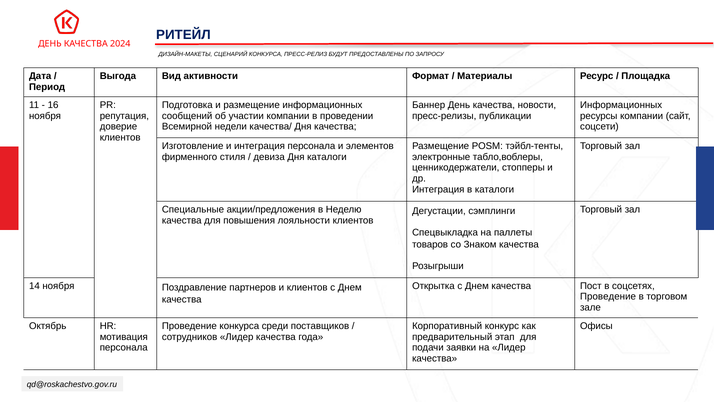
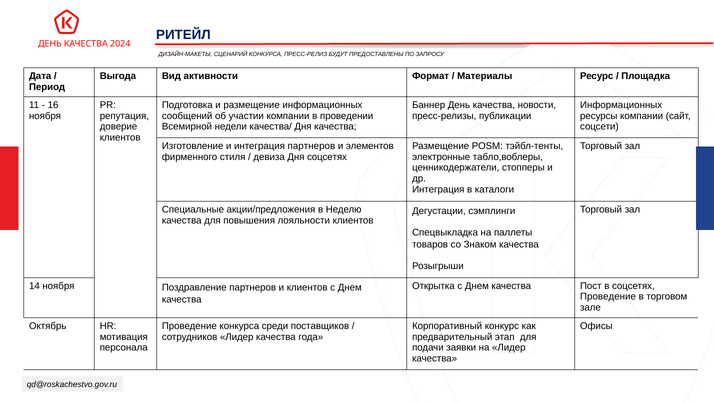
интеграция персонала: персонала -> партнеров (311, 146)
Дня каталоги: каталоги -> соцсетях (327, 157)
